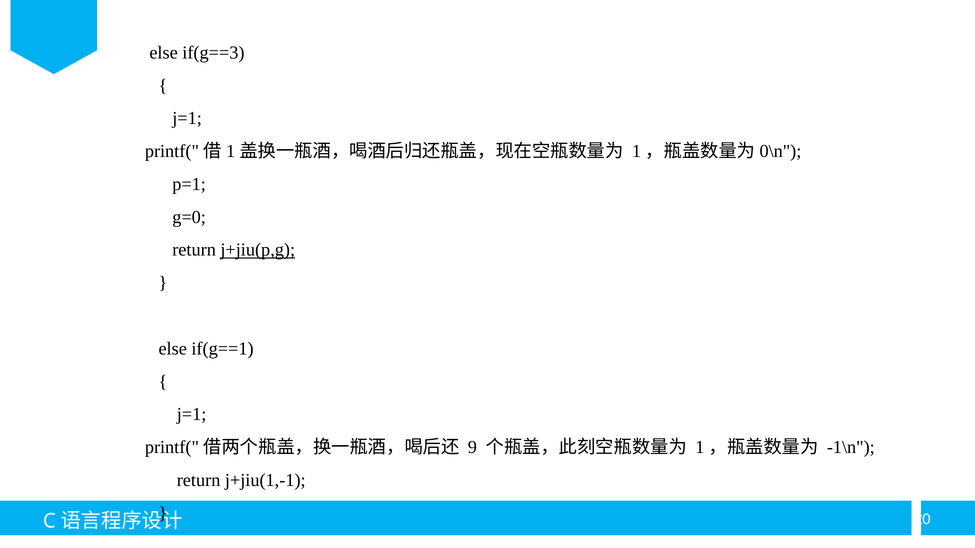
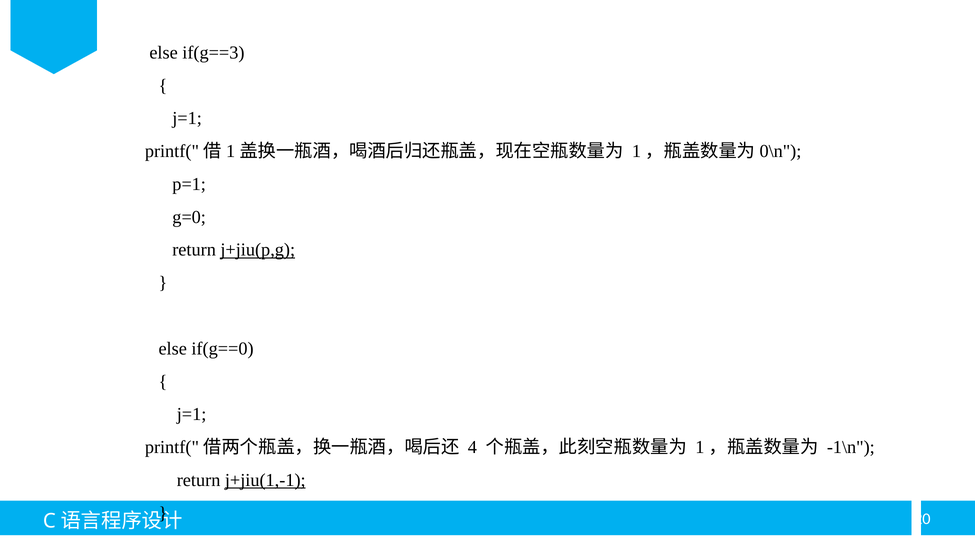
if(g==1: if(g==1 -> if(g==0 (223, 349)
9: 9 -> 4 (472, 448)
j+jiu(1,-1 underline: none -> present (265, 481)
